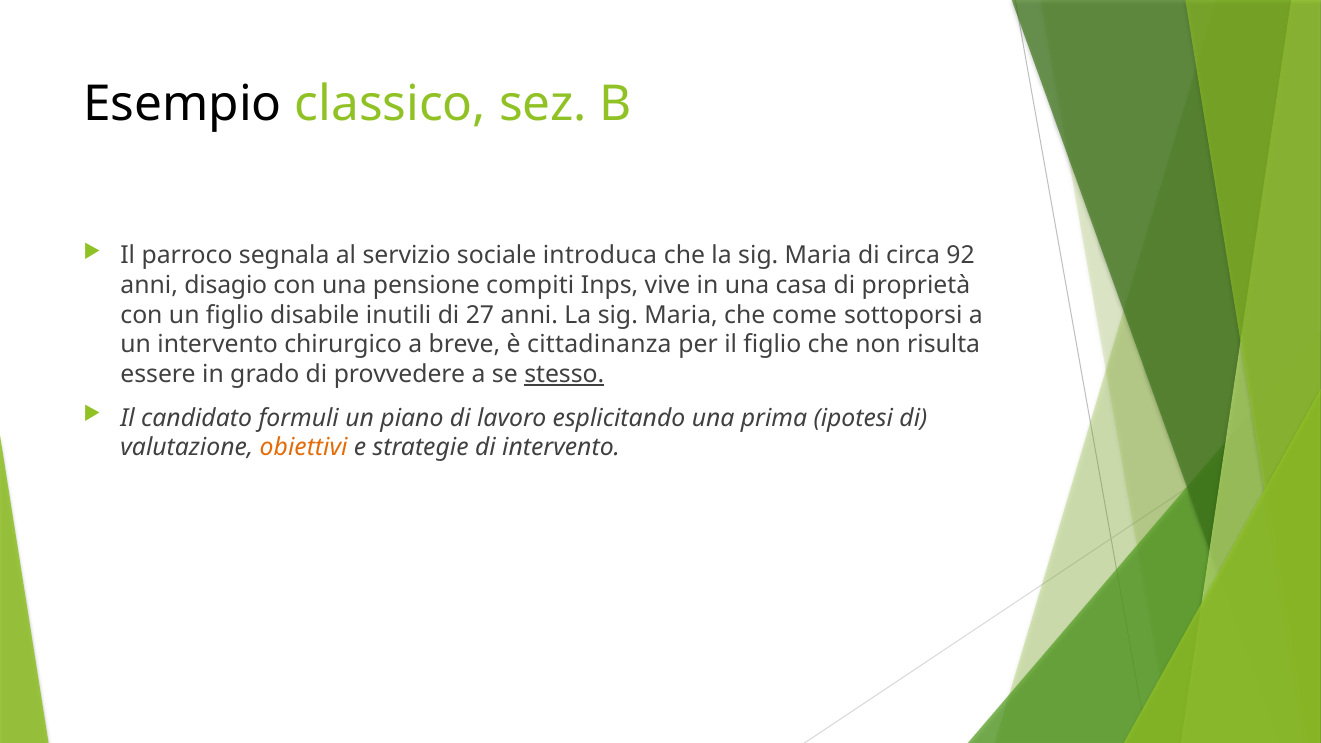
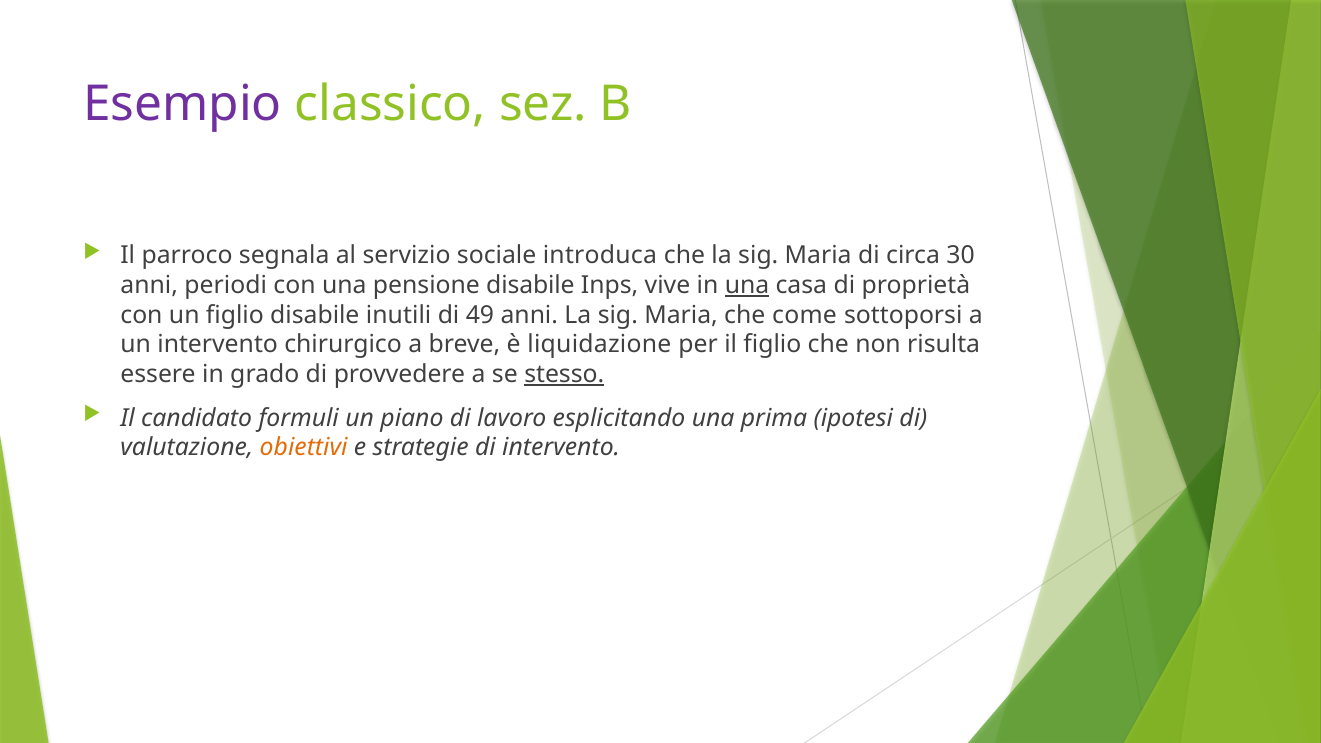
Esempio colour: black -> purple (183, 104)
92: 92 -> 30 (961, 256)
disagio: disagio -> periodi (226, 285)
pensione compiti: compiti -> disabile (530, 285)
una underline: none -> present (747, 285)
27: 27 -> 49 (480, 315)
cittadinanza: cittadinanza -> liquidazione (599, 345)
